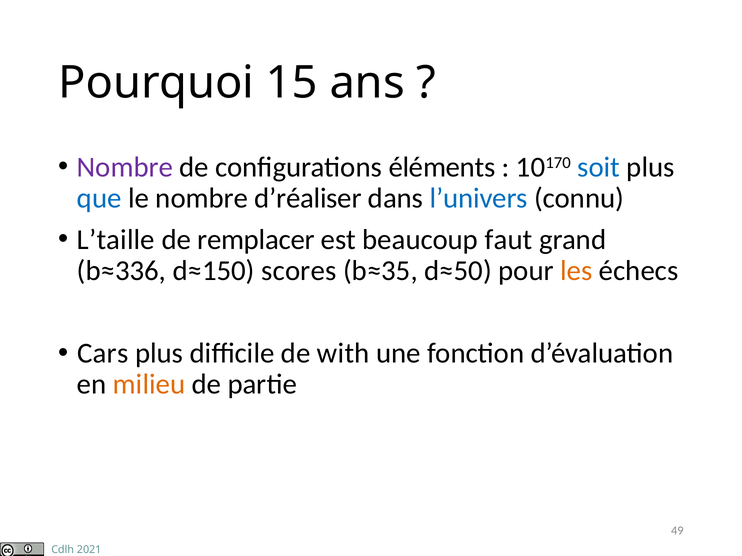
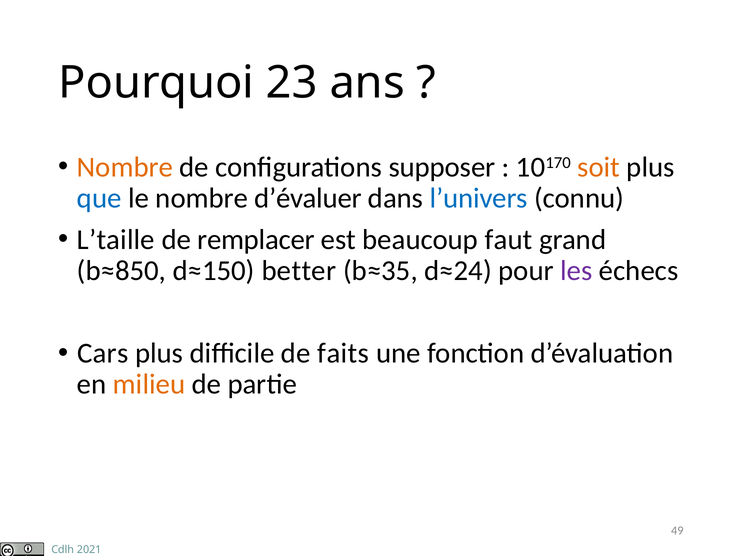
15: 15 -> 23 (292, 83)
Nombre colour: purple -> orange (125, 167)
éléments: éléments -> supposer (442, 167)
soit colour: blue -> orange (599, 167)
d’réaliser: d’réaliser -> d’évaluer (308, 198)
b≈336: b≈336 -> b≈850 (122, 271)
scores: scores -> better (299, 271)
d≈50: d≈50 -> d≈24 (458, 271)
les colour: orange -> purple (576, 271)
with: with -> faits (343, 354)
